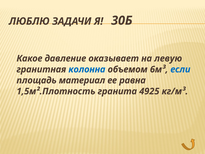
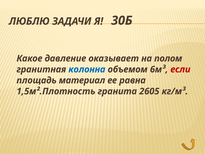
левую: левую -> полом (168, 58)
если colour: blue -> red (180, 69)
4925: 4925 -> 2605 (149, 91)
